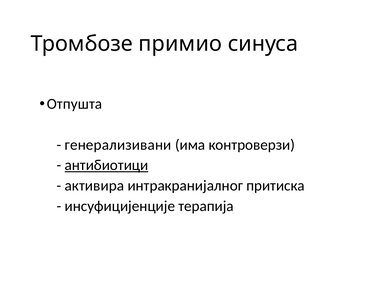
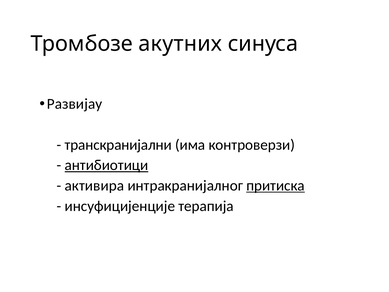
примио: примио -> акутних (180, 44)
Отпушта: Отпушта -> Развијау (75, 104)
генерализивани: генерализивани -> транскранијални (118, 145)
притиска underline: none -> present (276, 185)
